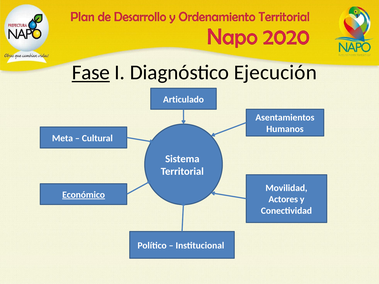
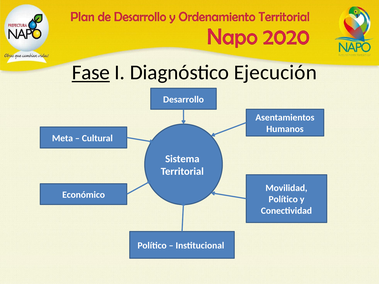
Articulado: Articulado -> Desarrollo (183, 100)
Económico underline: present -> none (84, 195)
Actores: Actores -> Político (283, 199)
